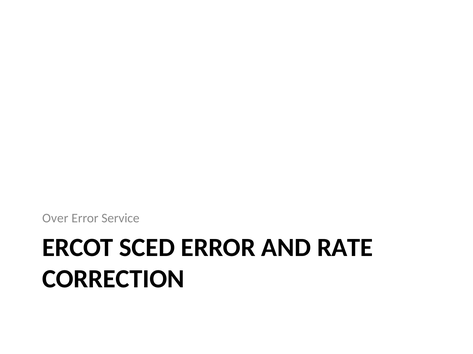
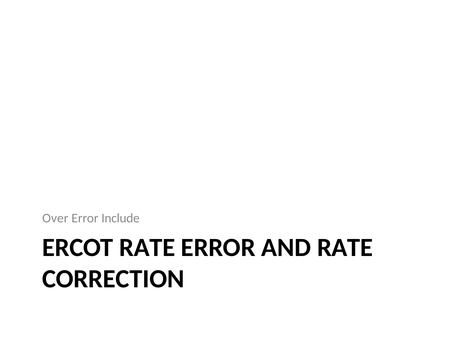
Service: Service -> Include (121, 219)
ERCOT SCED: SCED -> RATE (147, 248)
